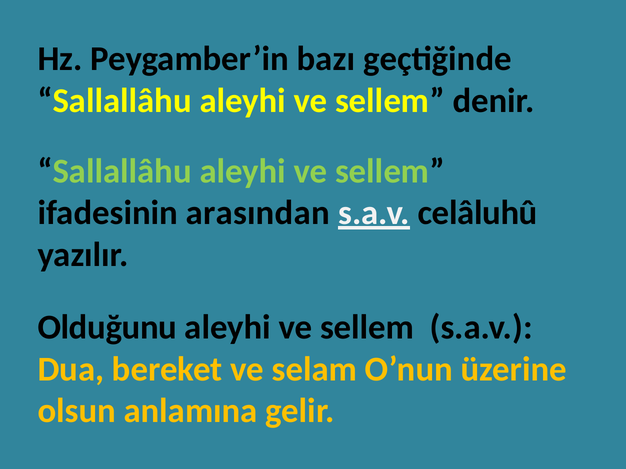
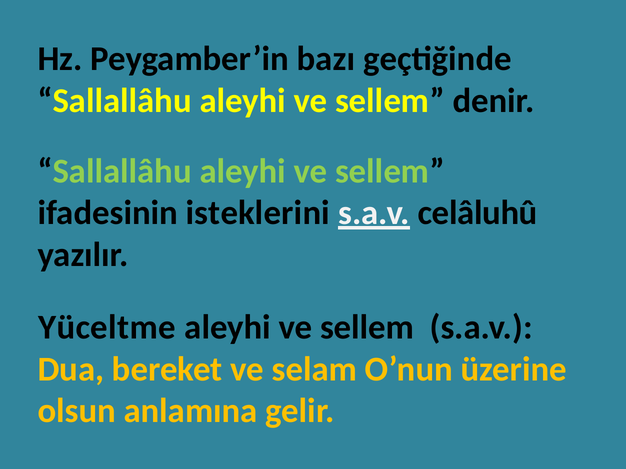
arasından: arasından -> isteklerini (258, 213)
Olduğunu: Olduğunu -> Yüceltme (107, 328)
